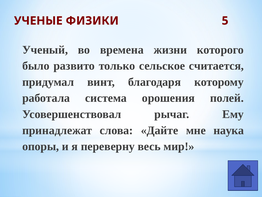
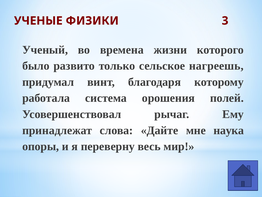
5: 5 -> 3 (225, 21)
считается: считается -> нагреешь (216, 66)
